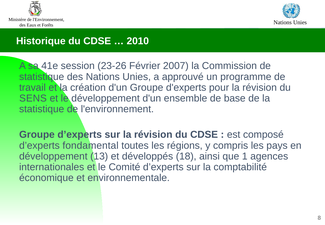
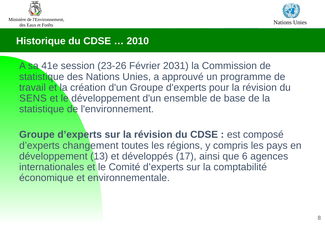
2007: 2007 -> 2031 (176, 66)
fondamental: fondamental -> changement (91, 145)
18: 18 -> 17 (186, 156)
1: 1 -> 6 (245, 156)
